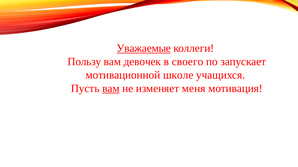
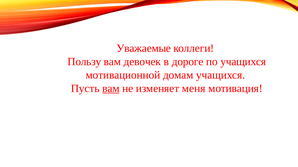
Уважаемые underline: present -> none (144, 48)
своего: своего -> дороге (188, 62)
по запускает: запускает -> учащихся (243, 62)
школе: школе -> домам (178, 75)
